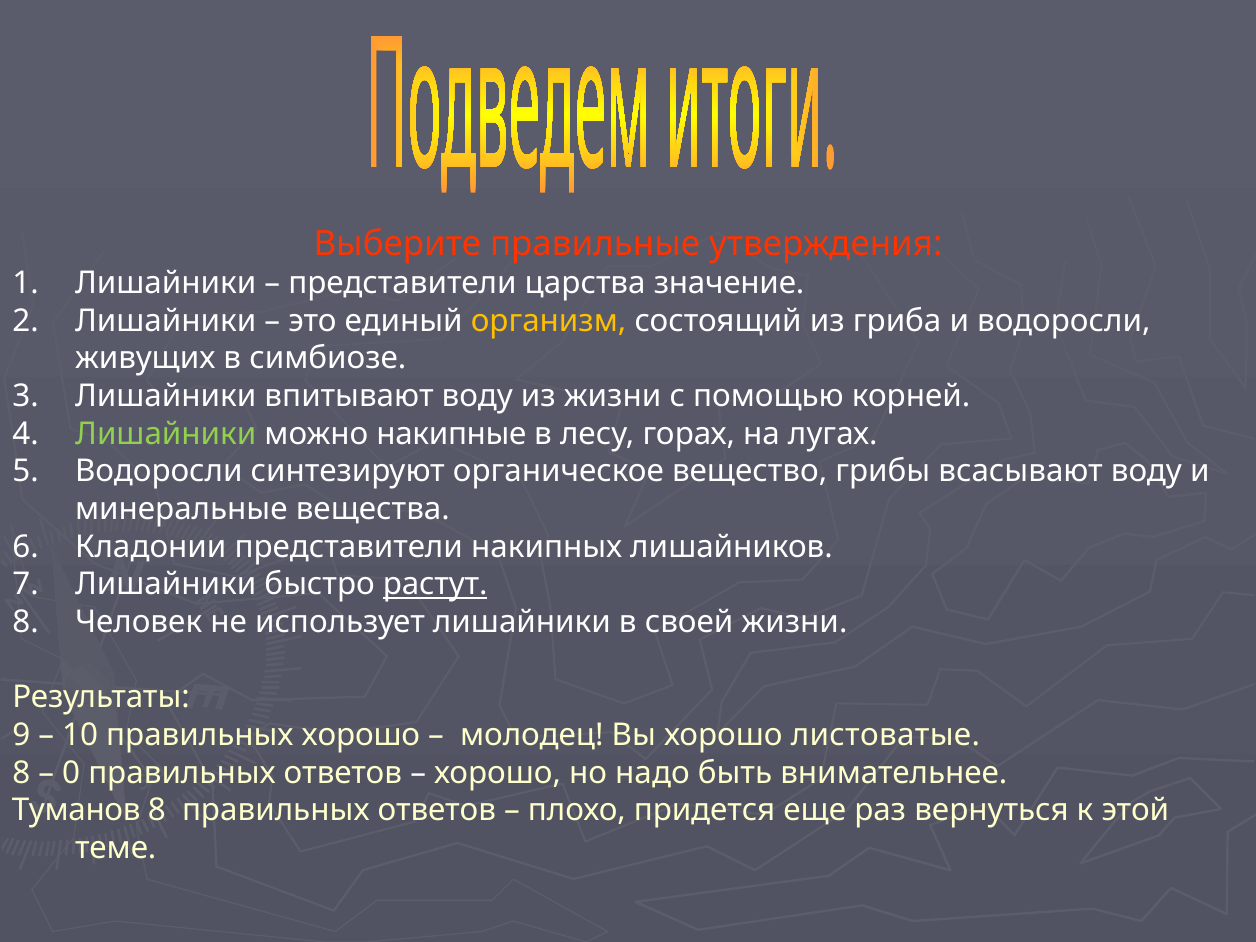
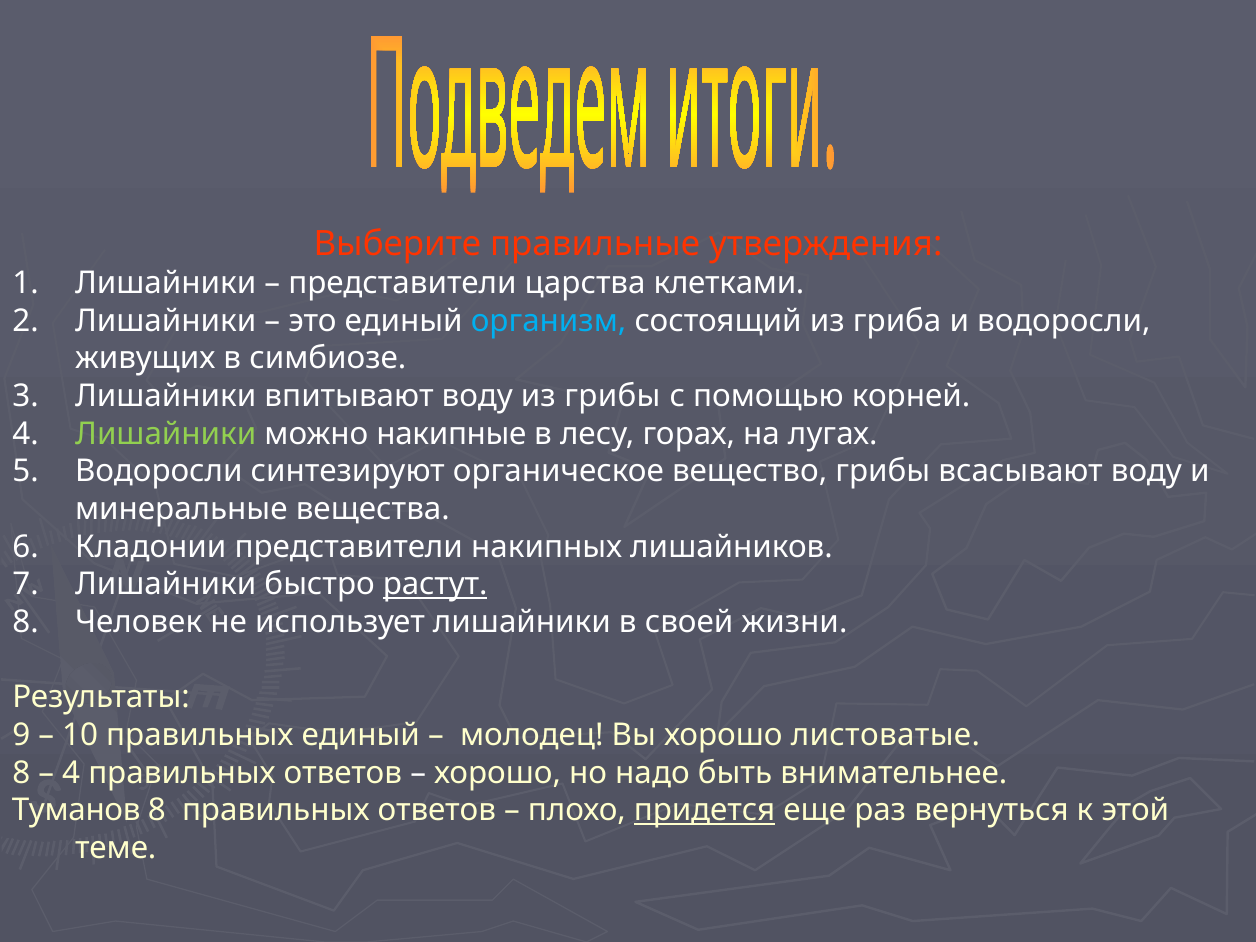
значение: значение -> клетками (729, 283)
организм colour: yellow -> light blue (549, 321)
из жизни: жизни -> грибы (612, 396)
правильных хорошо: хорошо -> единый (361, 735)
0: 0 -> 4 (71, 773)
придется underline: none -> present (705, 811)
